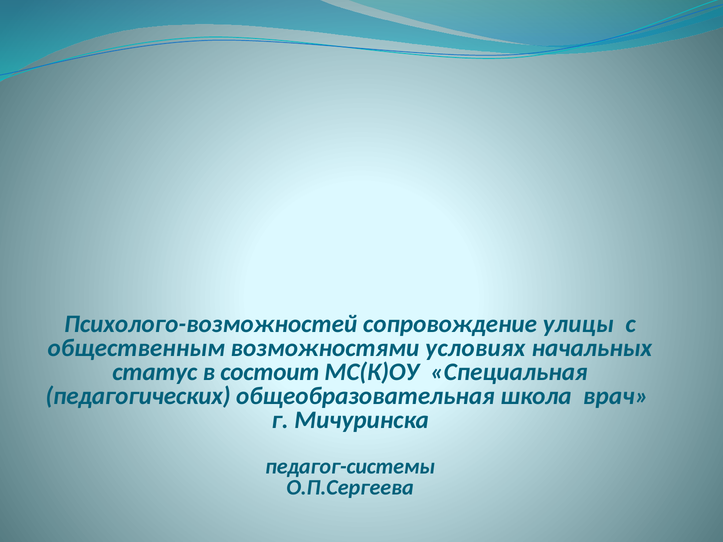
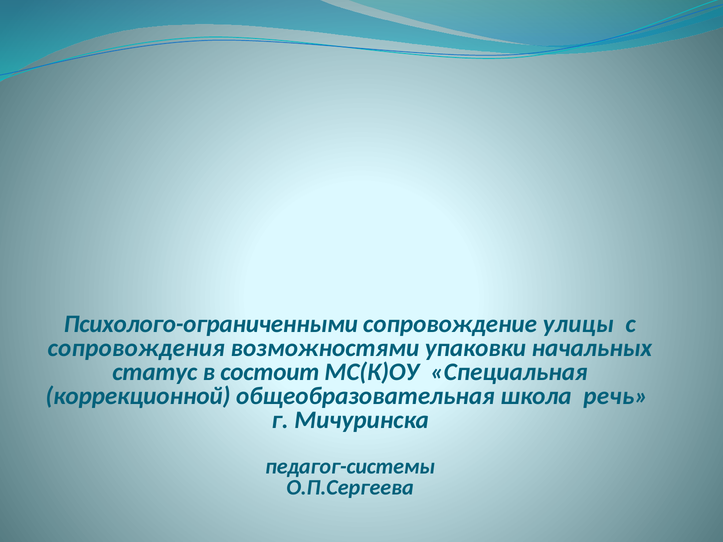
Психолого-возможностей: Психолого-возможностей -> Психолого-ограниченными (211, 324)
общественным: общественным -> сопровождения (136, 348)
условиях: условиях -> упаковки (476, 348)
педагогических: педагогических -> коррекционной (138, 396)
врач: врач -> речь (616, 396)
